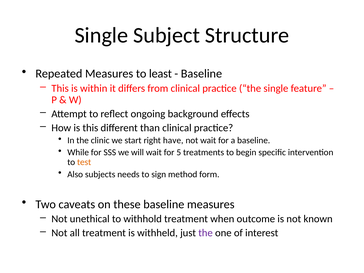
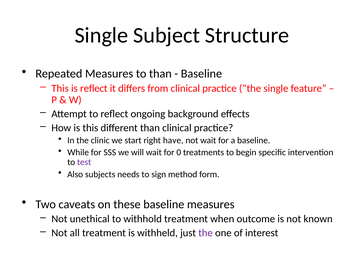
to least: least -> than (160, 74)
is within: within -> reflect (94, 88)
5: 5 -> 0 (179, 152)
test colour: orange -> purple (84, 162)
